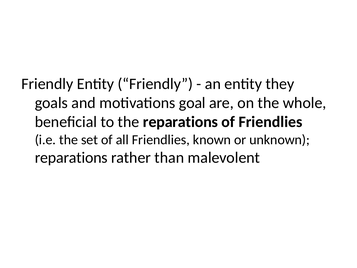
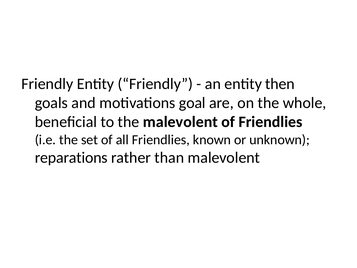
they: they -> then (280, 84)
the reparations: reparations -> malevolent (180, 122)
